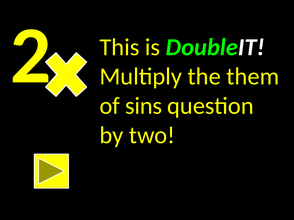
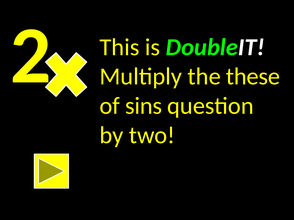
them: them -> these (253, 77)
